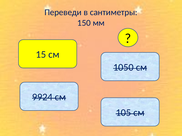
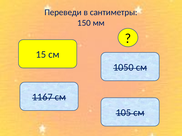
9924: 9924 -> 1167 (42, 97)
